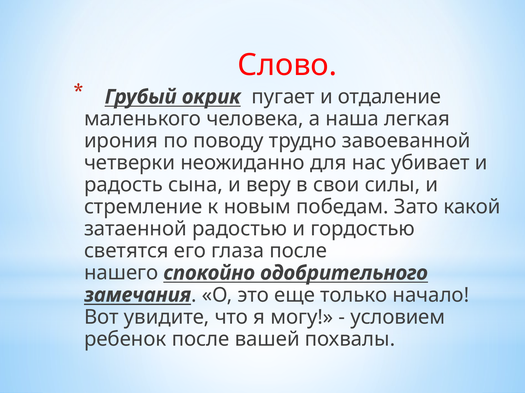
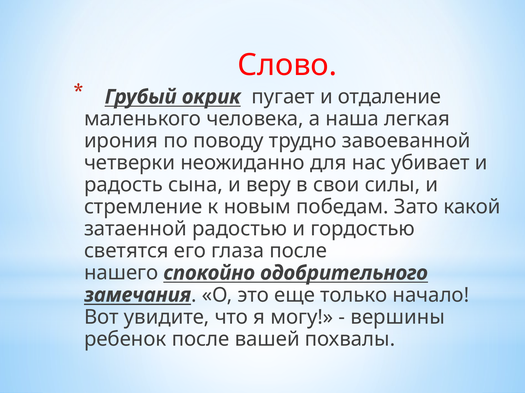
условием: условием -> вершины (398, 318)
